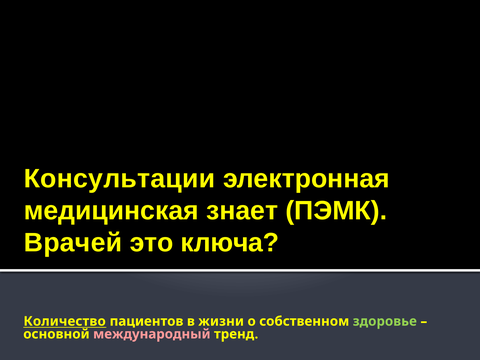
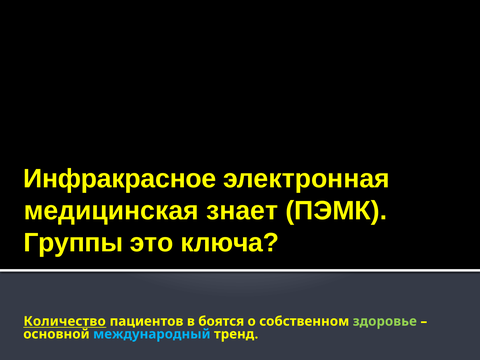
Консультации: Консультации -> Инфракрасное (120, 179)
Врачей: Врачей -> Группы (73, 243)
жизни: жизни -> боятся (221, 321)
международный colour: pink -> light blue (152, 334)
